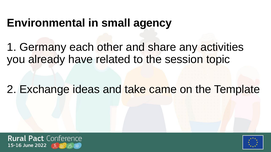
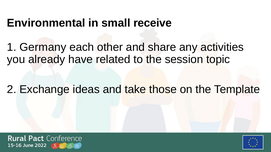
agency: agency -> receive (153, 23)
came: came -> those (163, 90)
